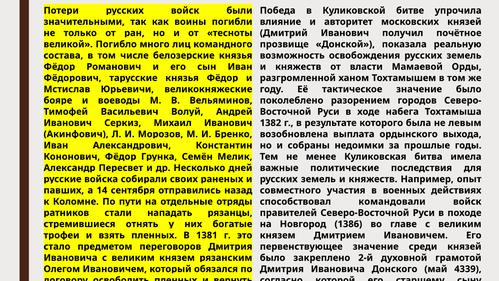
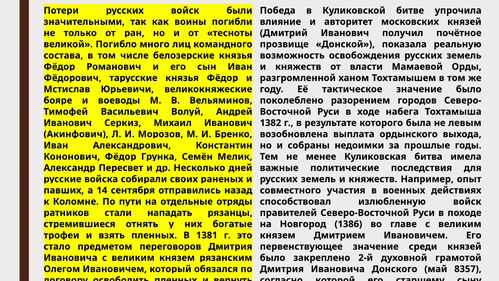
командовали: командовали -> излюбленную (392, 201)
4339: 4339 -> 8357 (468, 269)
